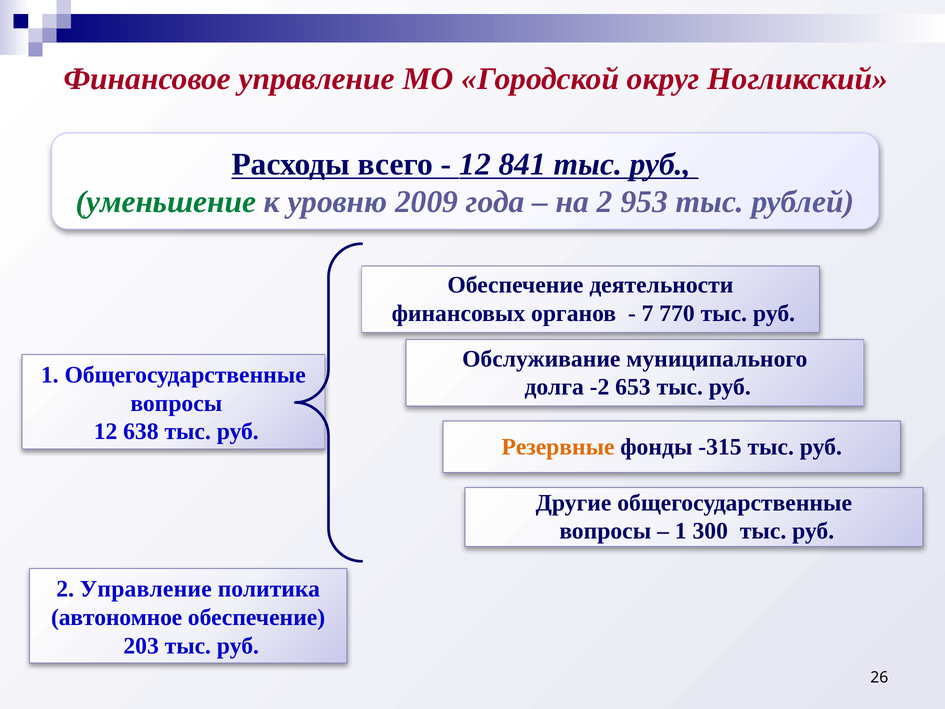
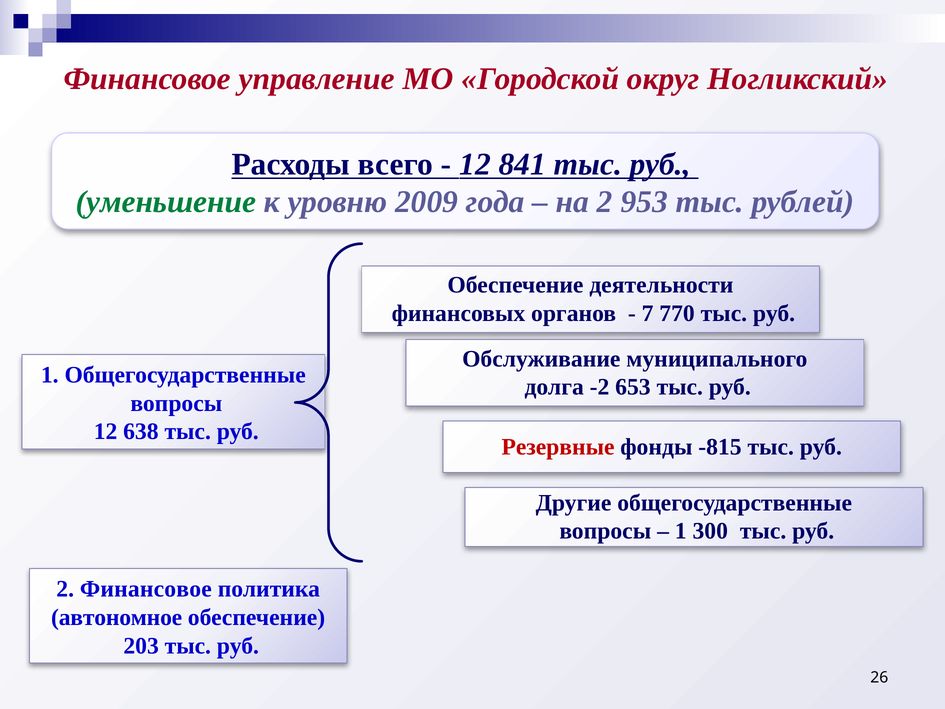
Резервные colour: orange -> red (558, 447)
-315: -315 -> -815 (720, 447)
2 Управление: Управление -> Финансовое (146, 589)
